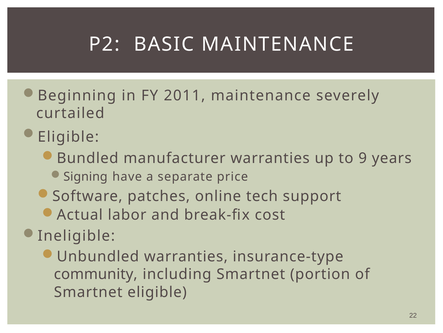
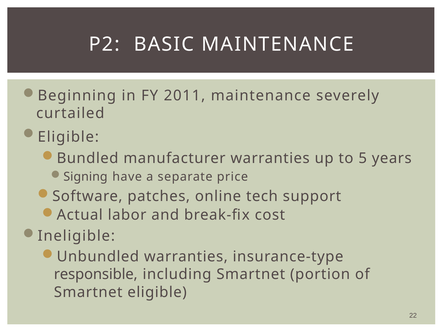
9: 9 -> 5 (363, 158)
community: community -> responsible (96, 274)
